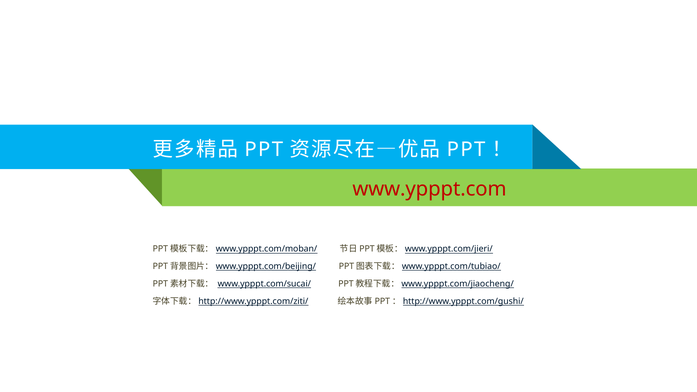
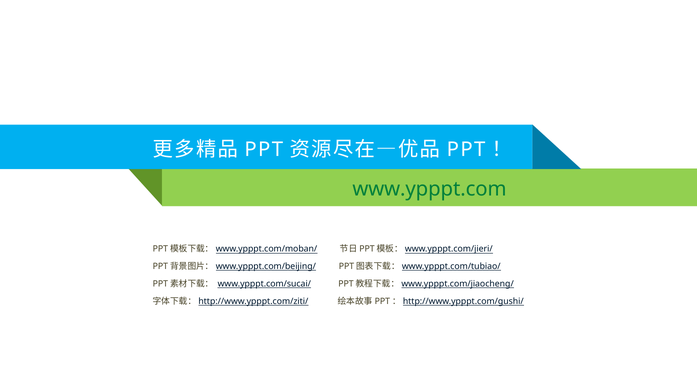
www.ypppt.com colour: red -> green (429, 189)
